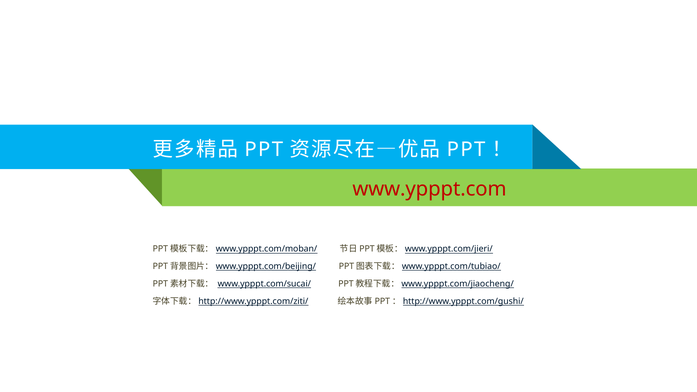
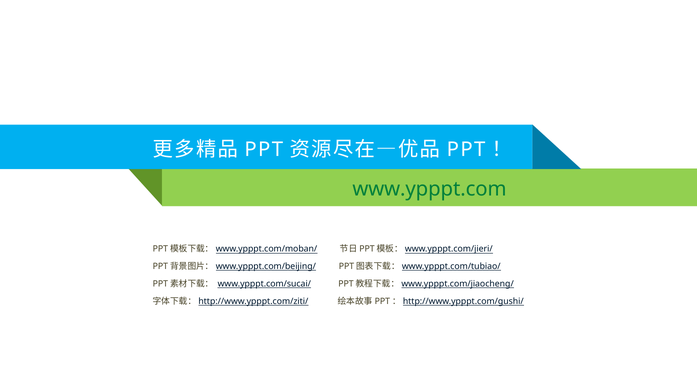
www.ypppt.com colour: red -> green (429, 189)
